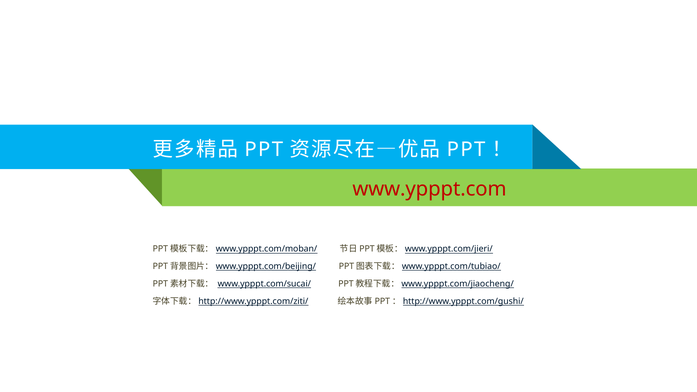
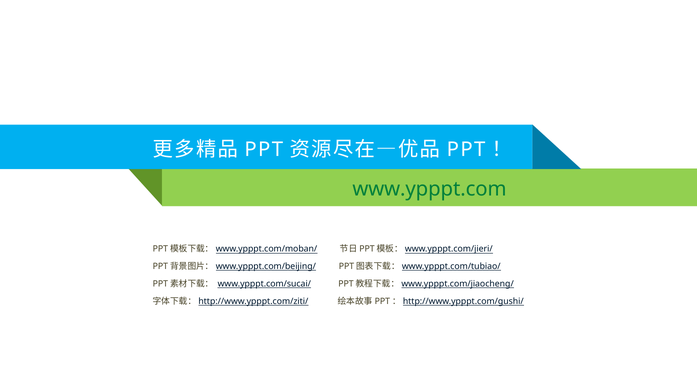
www.ypppt.com colour: red -> green (429, 189)
